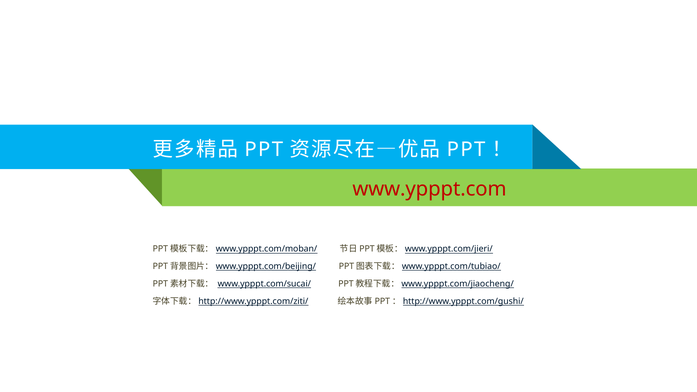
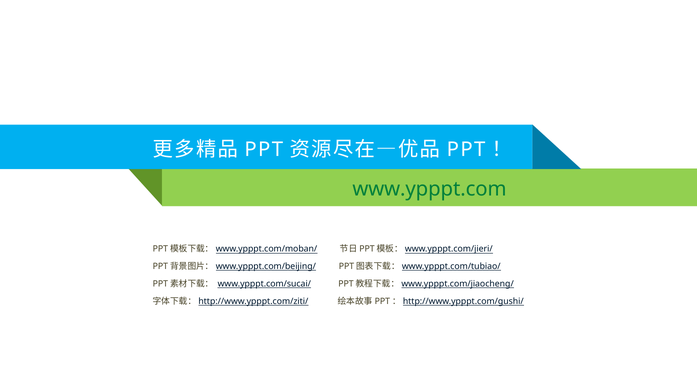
www.ypppt.com colour: red -> green (429, 189)
